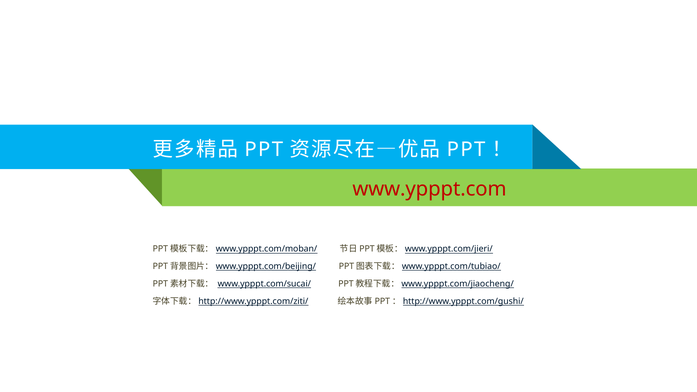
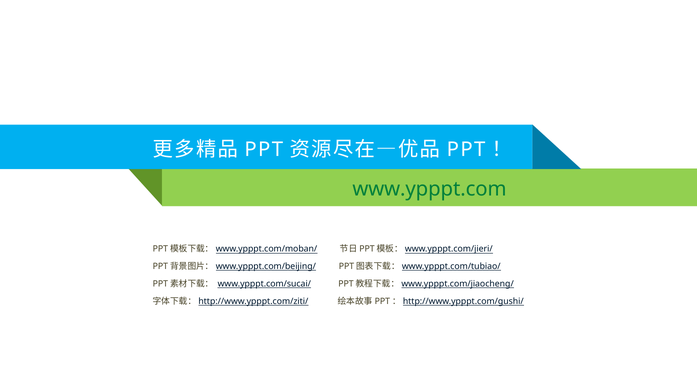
www.ypppt.com colour: red -> green (429, 189)
